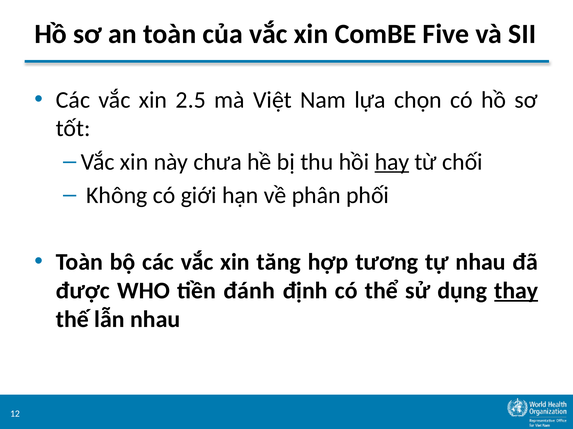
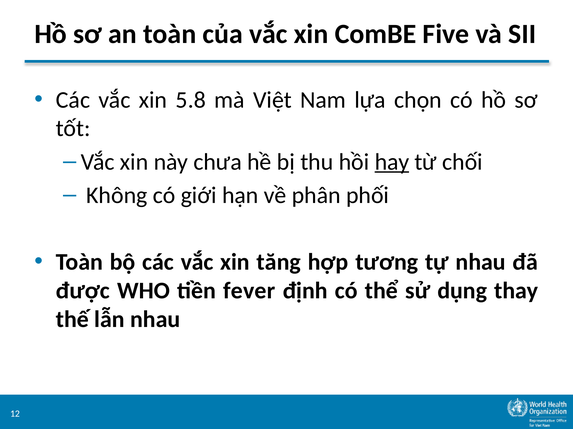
2.5: 2.5 -> 5.8 (191, 100)
đánh: đánh -> fever (249, 291)
thay underline: present -> none (516, 291)
